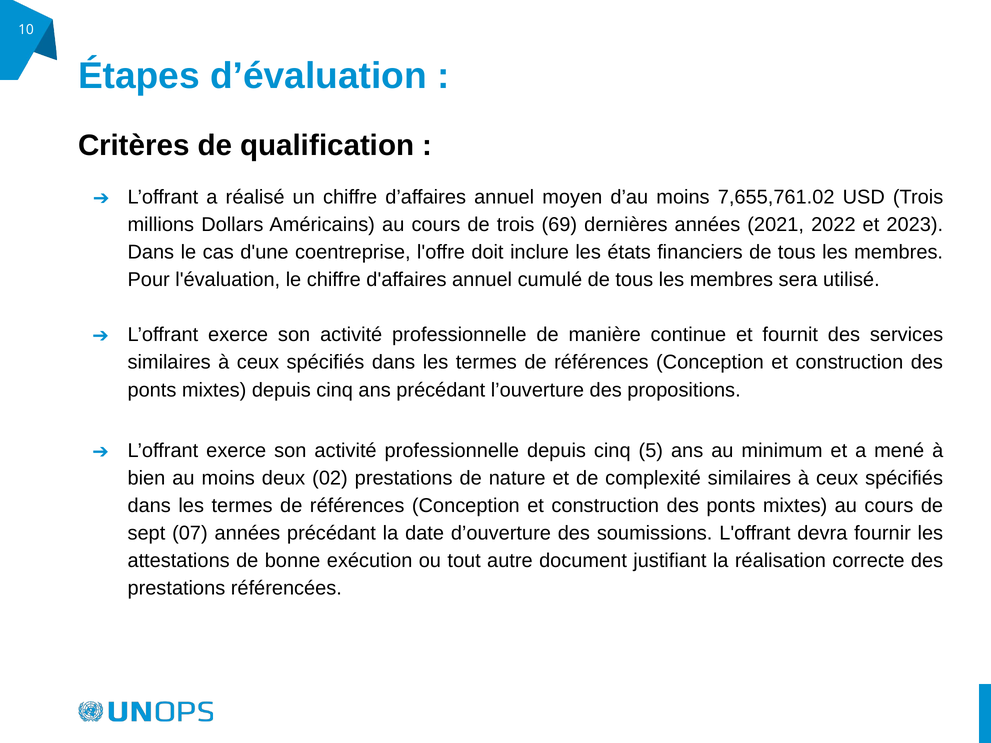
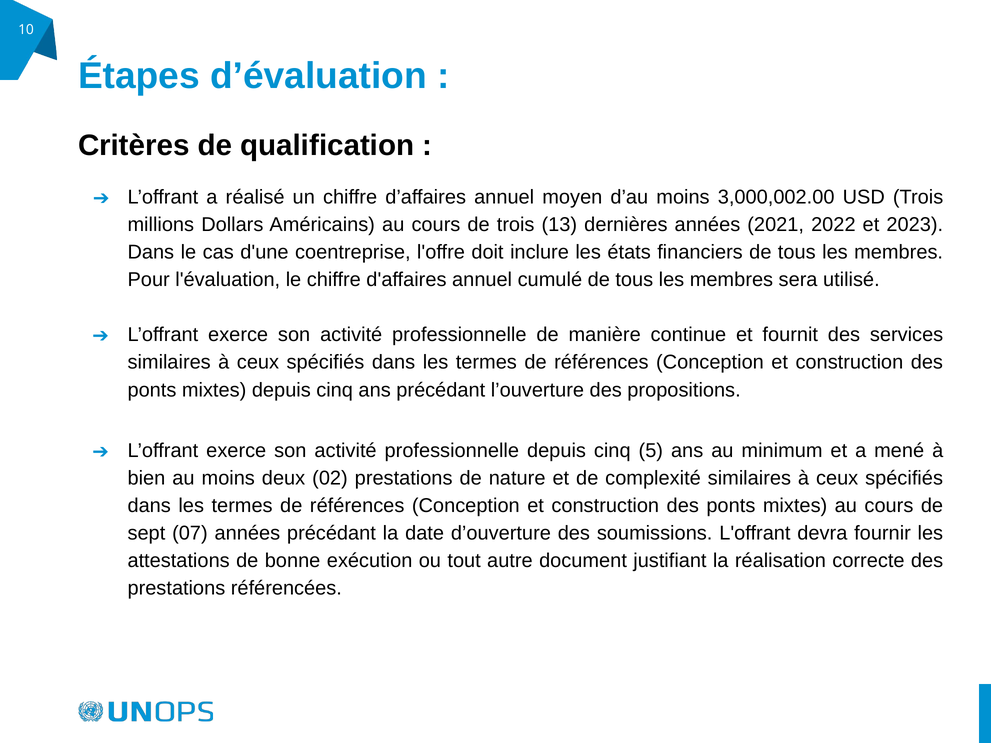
7,655,761.02: 7,655,761.02 -> 3,000,002.00 (776, 197)
69: 69 -> 13 (559, 225)
